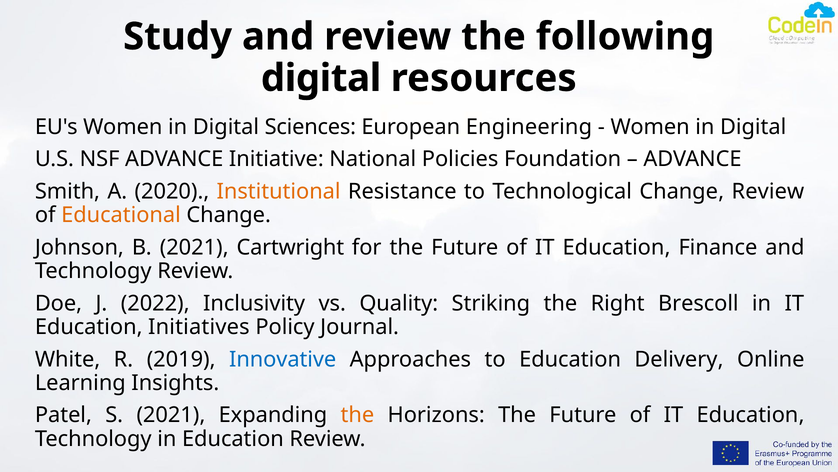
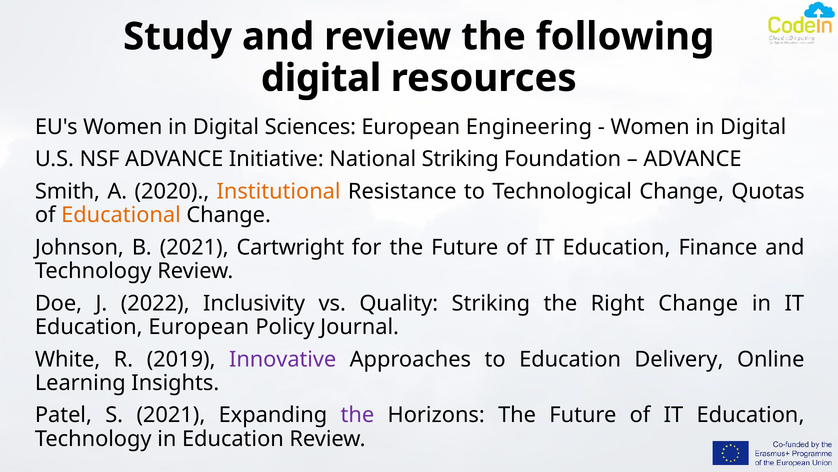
National Policies: Policies -> Striking (460, 159)
Change Review: Review -> Quotas (768, 191)
Right Brescoll: Brescoll -> Change (698, 303)
Education Initiatives: Initiatives -> European (199, 327)
Innovative colour: blue -> purple (283, 359)
the colour: orange -> purple (357, 415)
